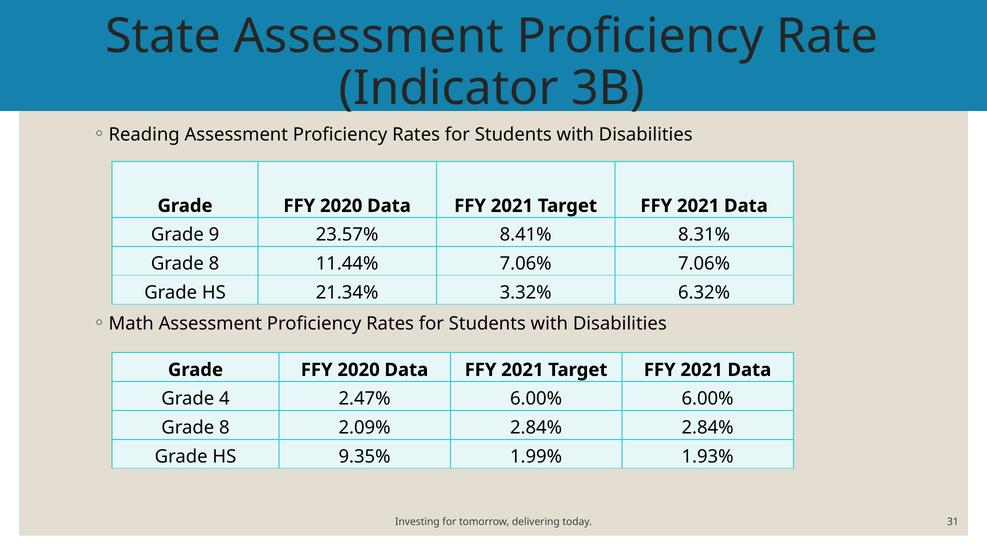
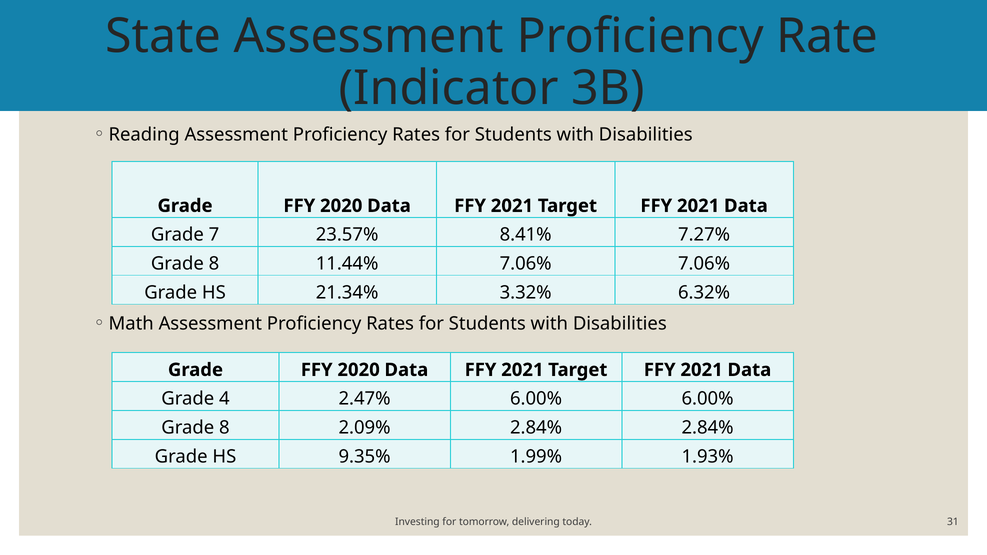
9: 9 -> 7 (214, 235)
8.31%: 8.31% -> 7.27% (704, 235)
